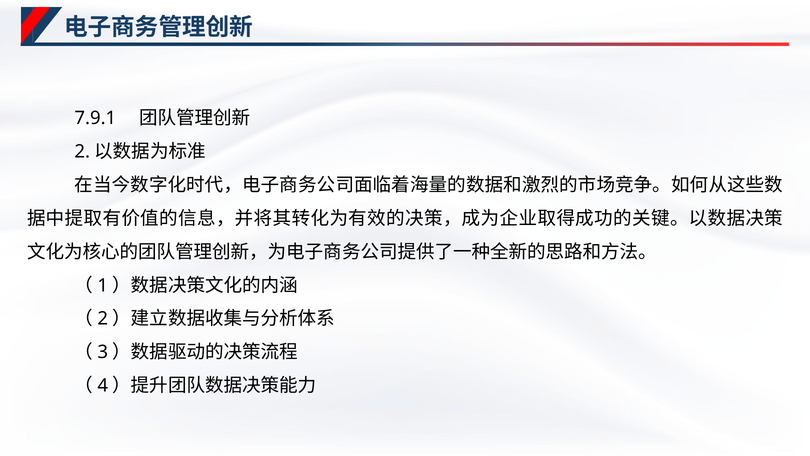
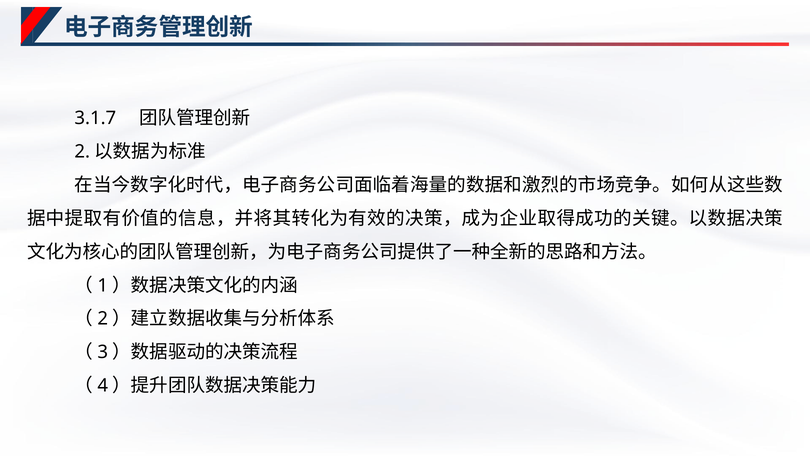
7.9.1: 7.9.1 -> 3.1.7 (95, 118)
